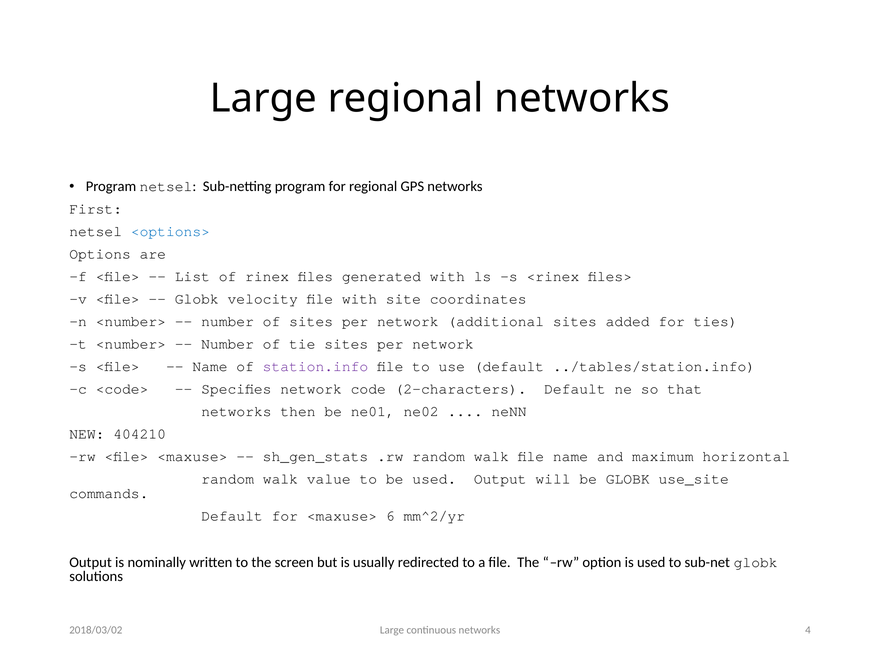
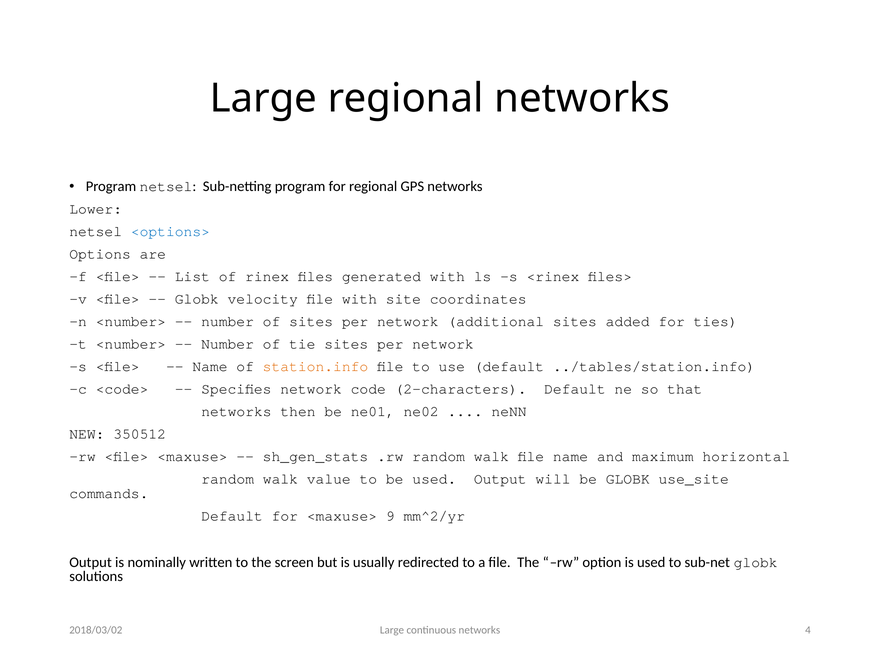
First: First -> Lower (96, 209)
station.info colour: purple -> orange (316, 367)
404210: 404210 -> 350512 (140, 434)
6: 6 -> 9 (390, 516)
